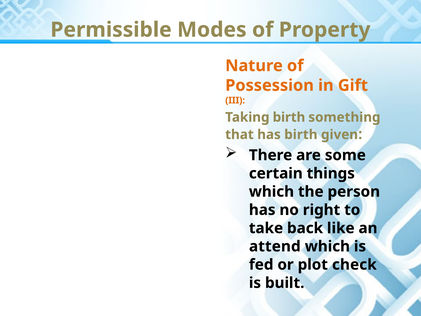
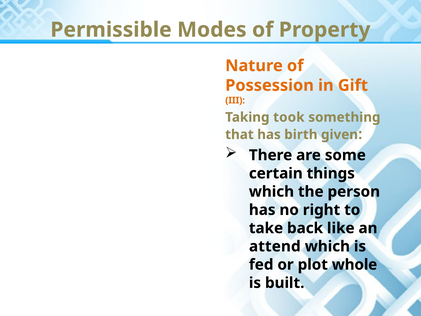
Taking birth: birth -> took (289, 117)
check: check -> whole (355, 264)
